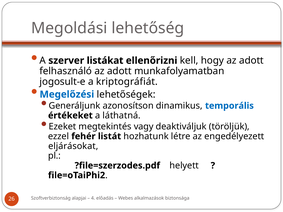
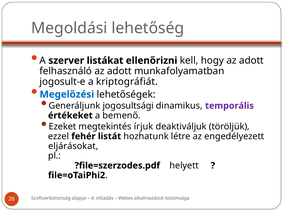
azonosítson: azonosítson -> jogosultsági (128, 106)
temporális colour: blue -> purple (229, 106)
láthatná: láthatná -> bemenő (122, 116)
vagy: vagy -> írjuk (144, 127)
